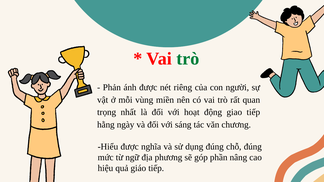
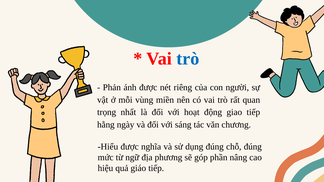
trò colour: green -> blue (188, 59)
